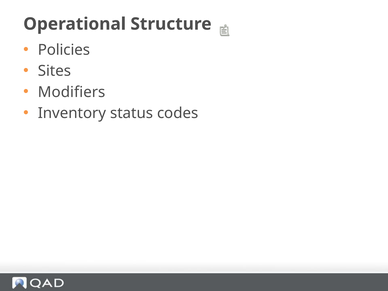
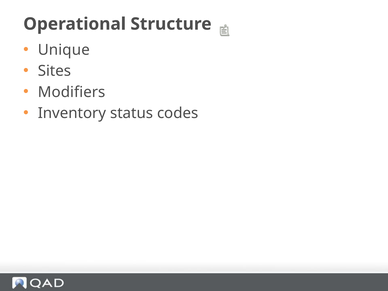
Policies: Policies -> Unique (64, 50)
